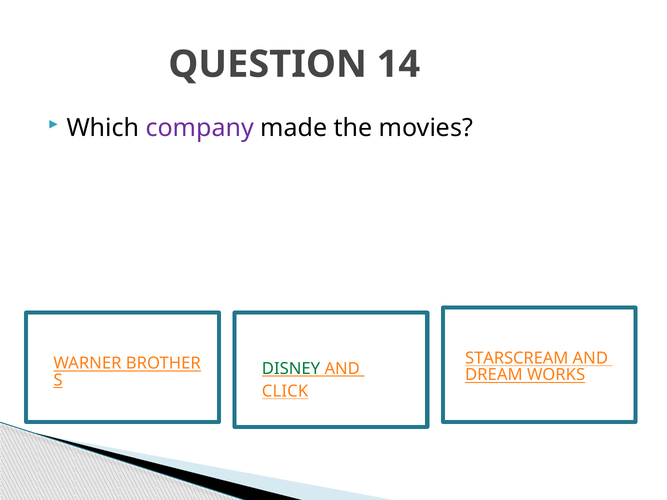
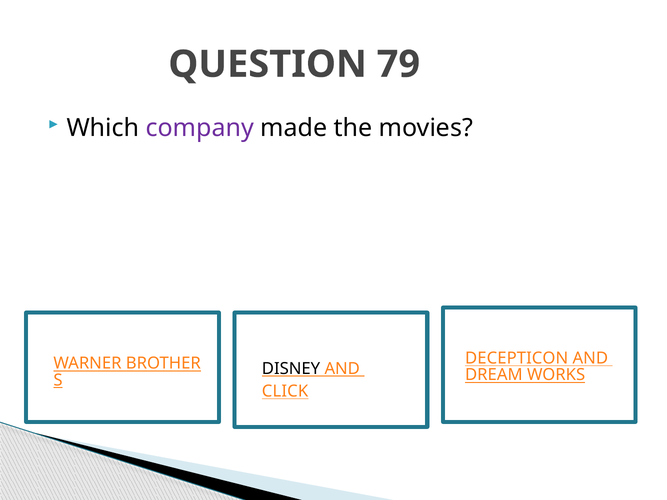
14: 14 -> 79 (398, 64)
STARSCREAM: STARSCREAM -> DECEPTICON (517, 358)
DISNEY colour: green -> black (291, 369)
